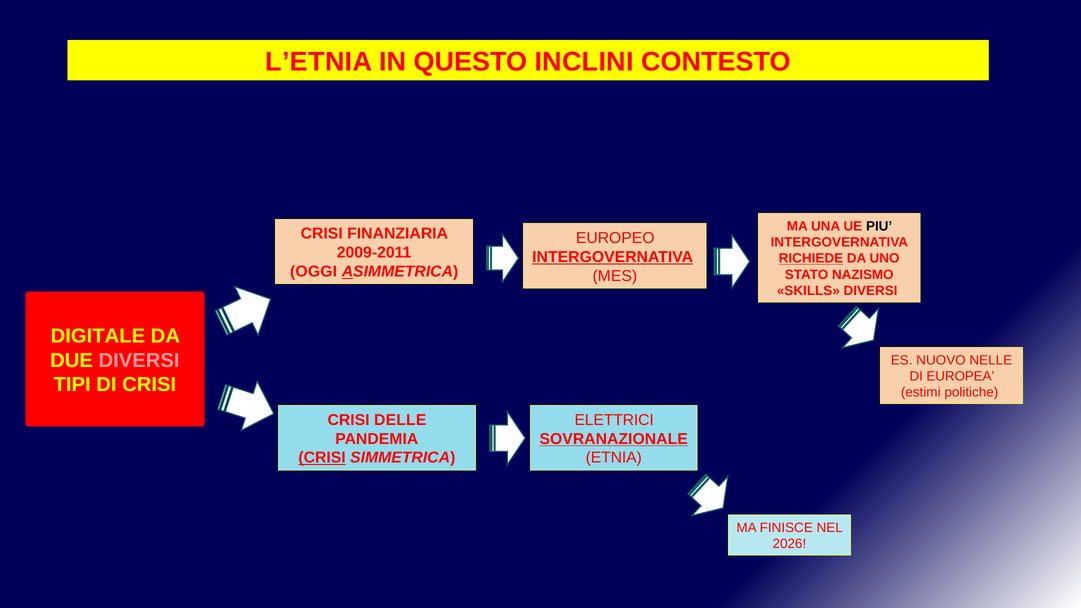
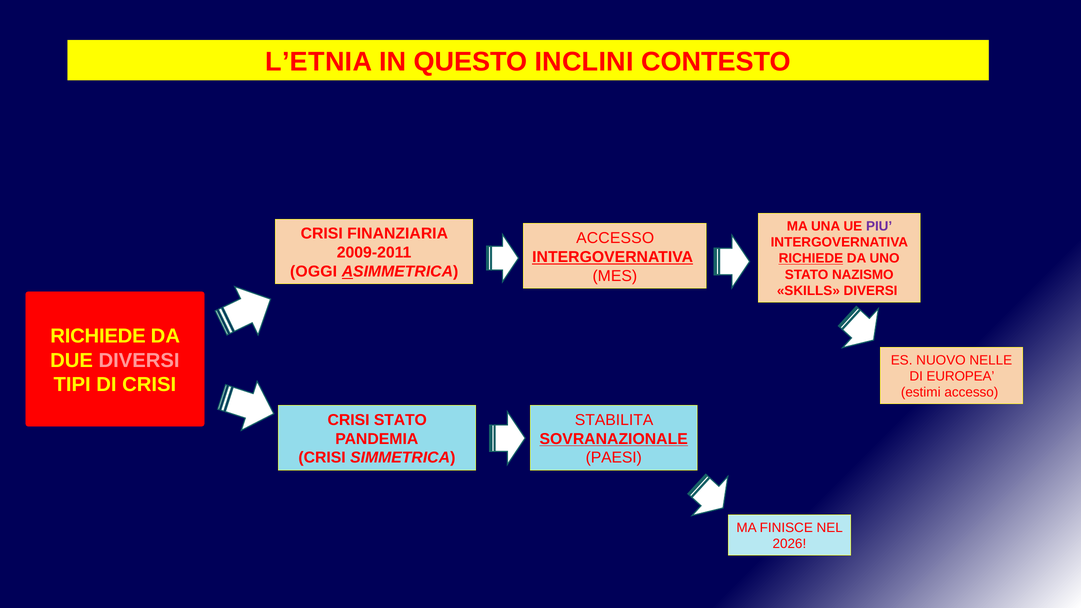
PIU colour: black -> purple (879, 226)
EUROPEO: EUROPEO -> ACCESSO (615, 238)
DIGITALE: DIGITALE -> RICHIEDE (98, 336)
estimi politiche: politiche -> accesso (971, 393)
CRISI DELLE: DELLE -> STATO (400, 420)
ELETTRICI: ELETTRICI -> STABILITA (614, 420)
CRISI underline: present -> none (322, 458)
ETNIA: ETNIA -> PAESI (614, 458)
